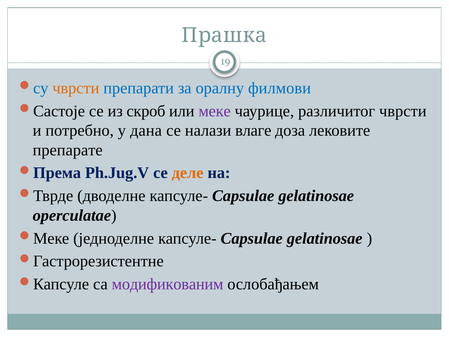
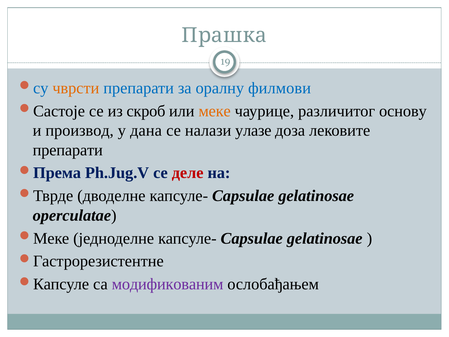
меке colour: purple -> orange (215, 111)
различитог чврсти: чврсти -> основу (403, 111)
потребно: потребно -> производ (80, 130)
влаге: влаге -> улазе (253, 130)
препарате: препарате -> препарати (68, 150)
деле colour: orange -> red (188, 173)
